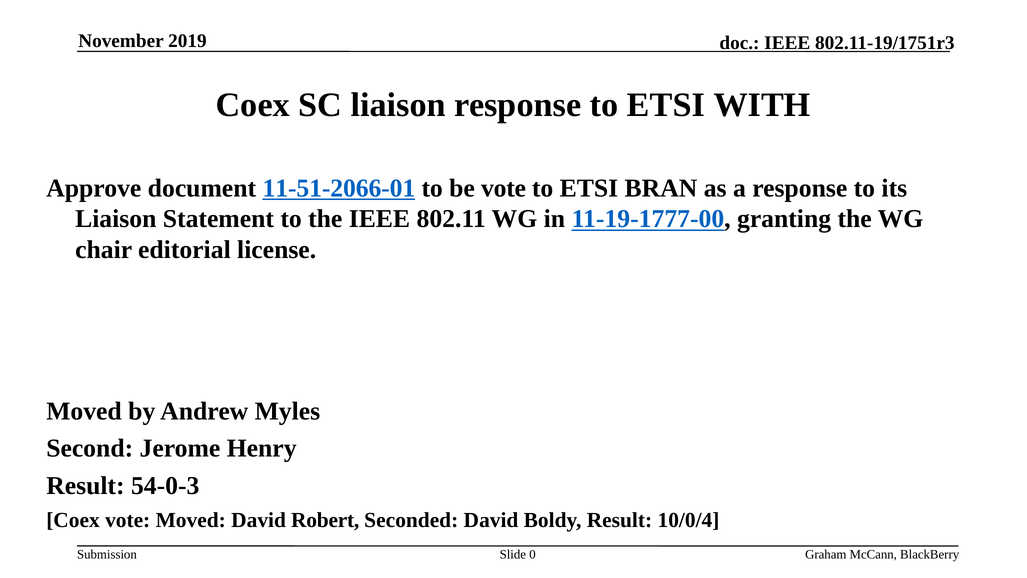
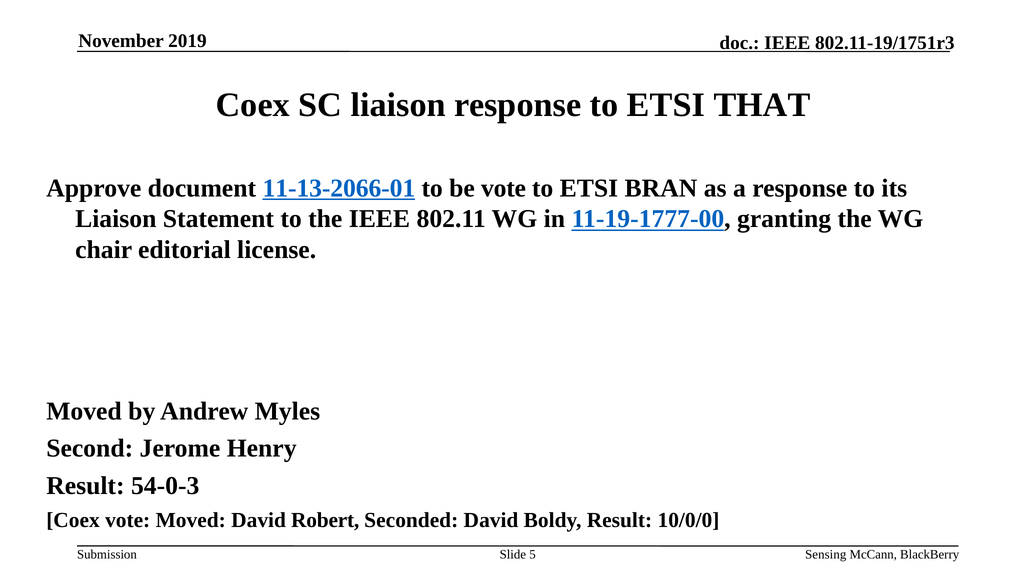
WITH: WITH -> THAT (762, 105)
11-51-2066-01: 11-51-2066-01 -> 11-13-2066-01 (339, 188)
10/0/4: 10/0/4 -> 10/0/0 (688, 520)
0: 0 -> 5 (532, 554)
Graham: Graham -> Sensing (826, 554)
